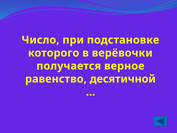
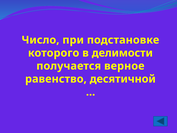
верёвочки: верёвочки -> делимости (122, 53)
